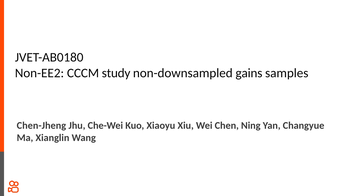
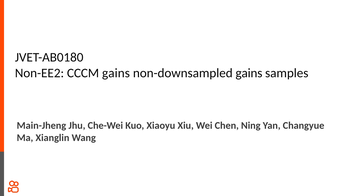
CCCM study: study -> gains (116, 73)
Chen-Jheng: Chen-Jheng -> Main-Jheng (41, 126)
